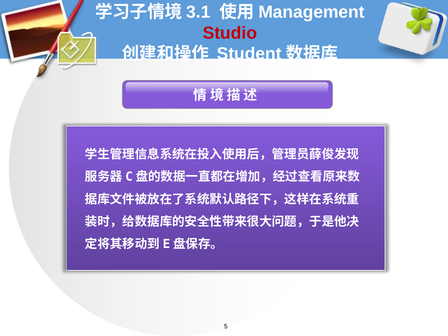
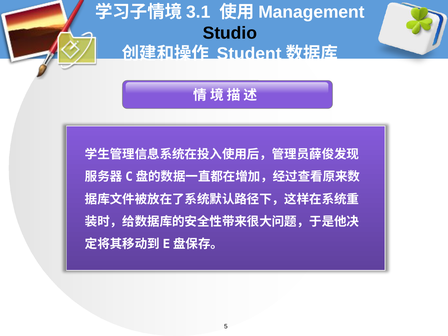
Studio colour: red -> black (230, 33)
